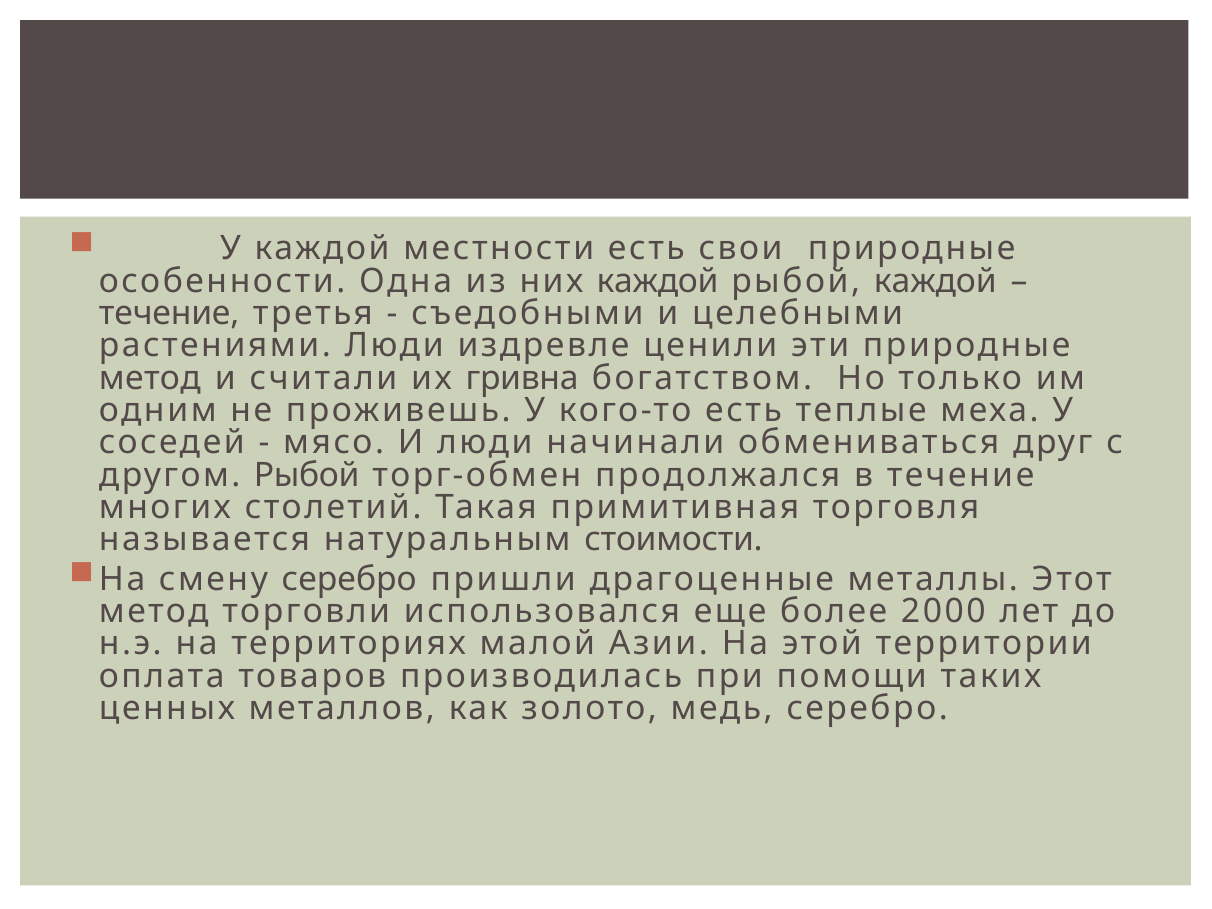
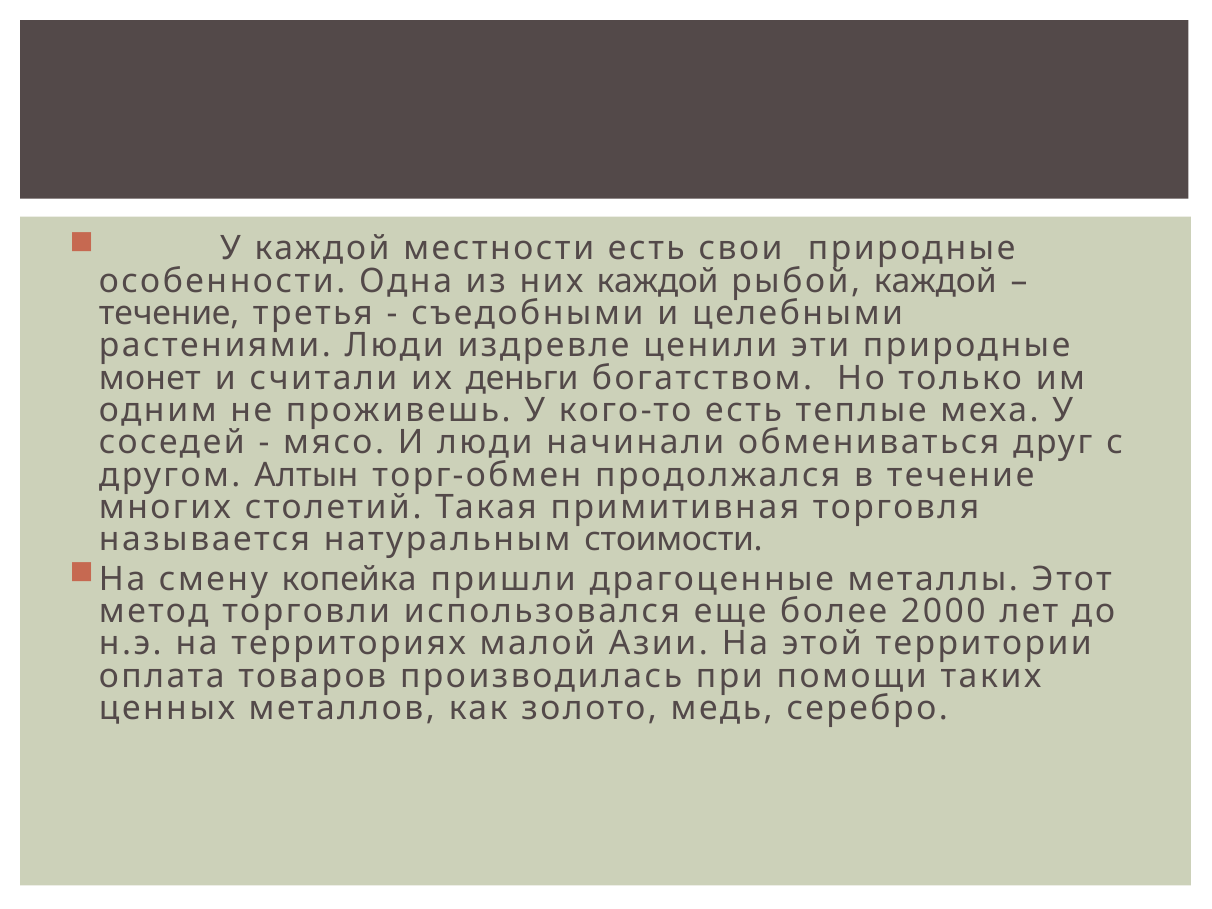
метод: метод -> монет (150, 378)
гривна: гривна -> деньги (522, 378)
другом Рыбой: Рыбой -> Алтын (306, 475)
смену серебро: серебро -> копейка (349, 579)
